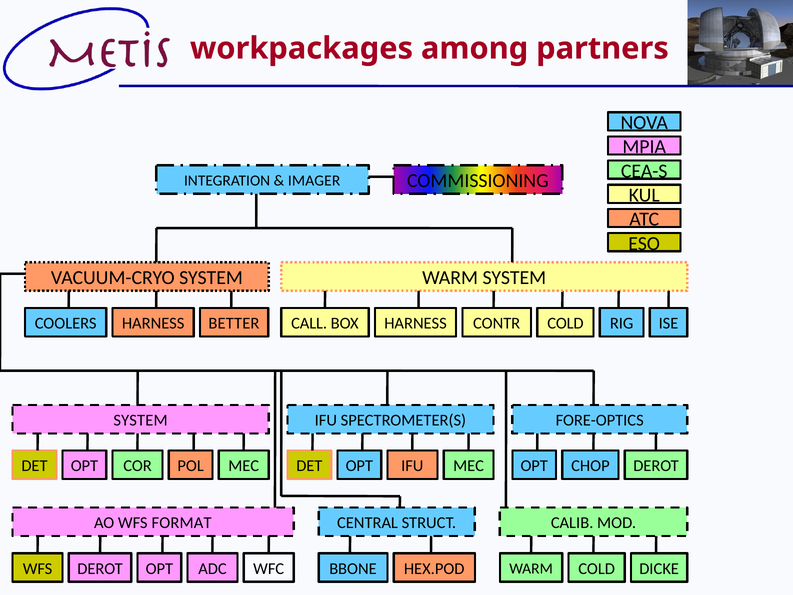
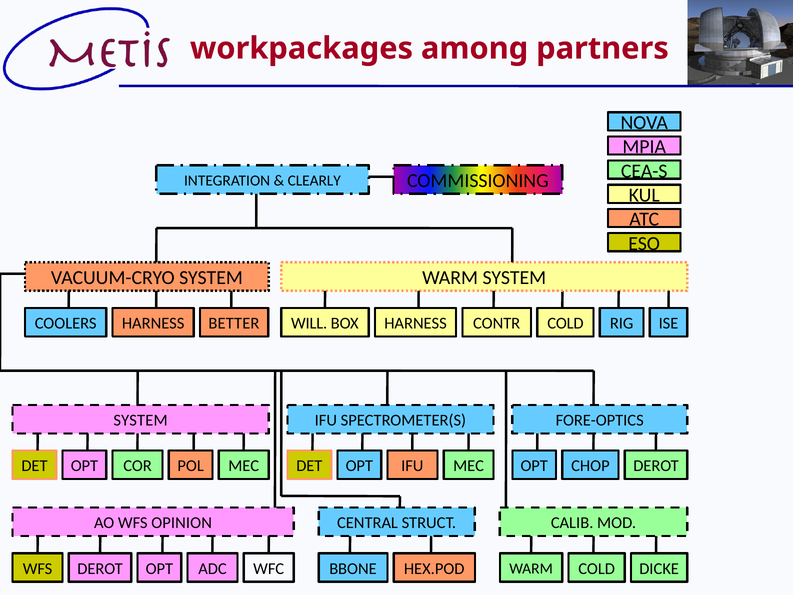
IMAGER: IMAGER -> CLEARLY (314, 181)
CALL: CALL -> WILL (309, 323)
FORMAT: FORMAT -> OPINION (182, 523)
